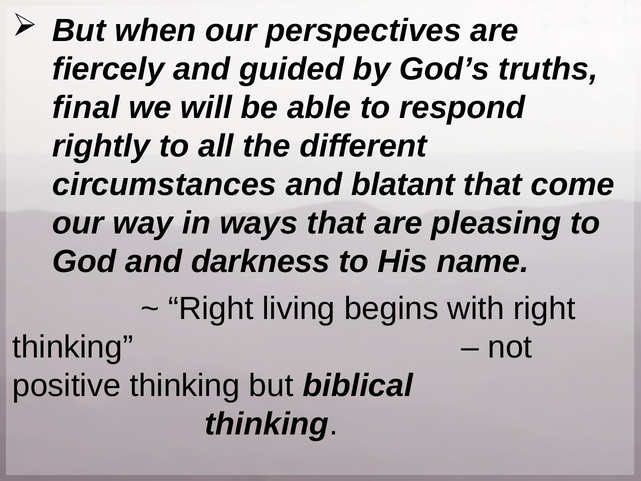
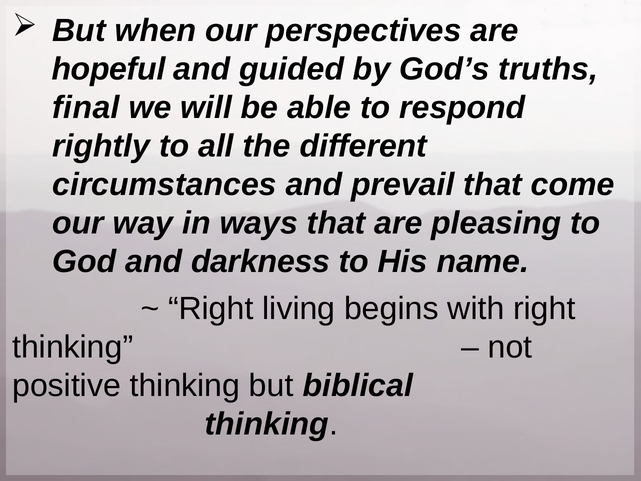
fiercely: fiercely -> hopeful (109, 69)
blatant: blatant -> prevail (403, 184)
